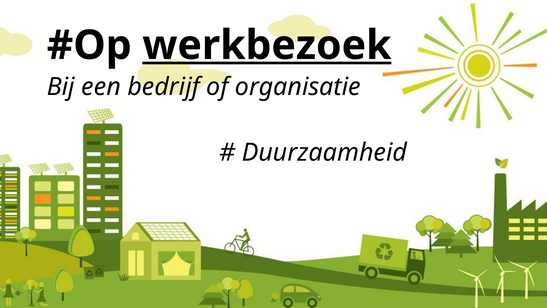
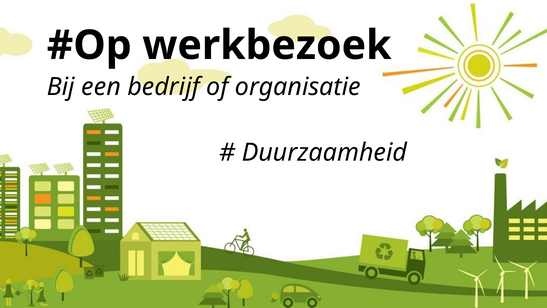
werkbezoek underline: present -> none (267, 45)
